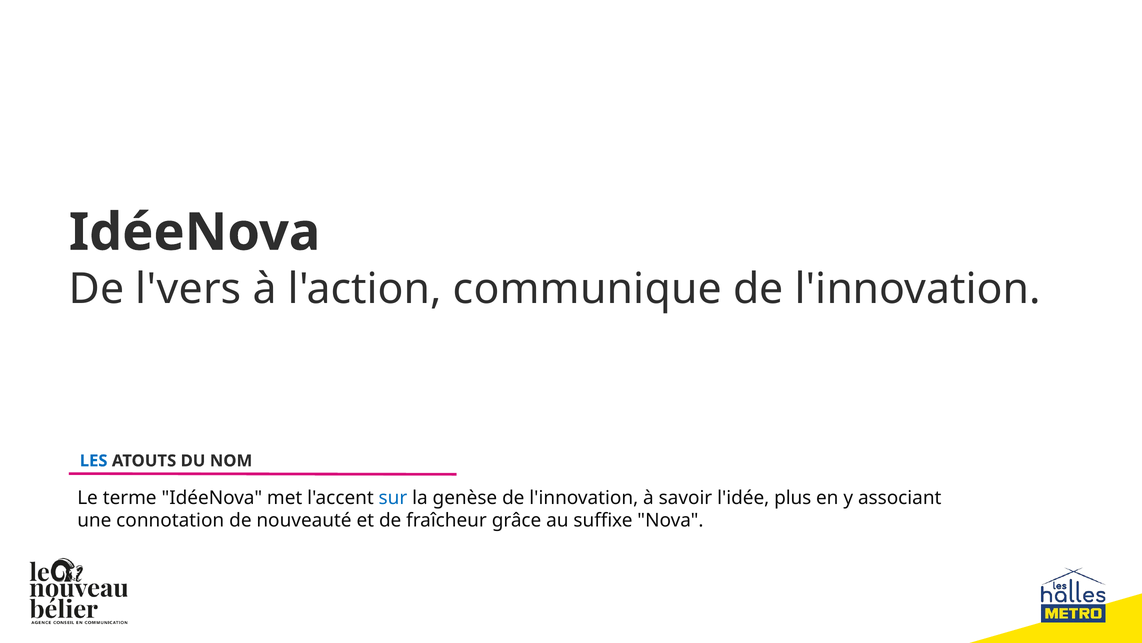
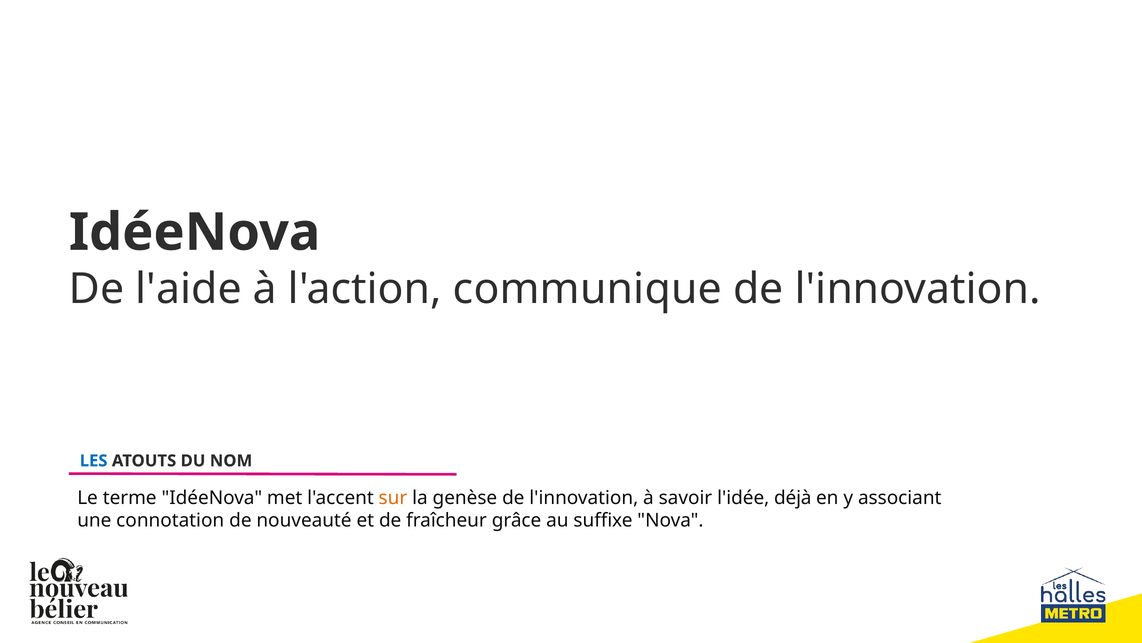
l'vers: l'vers -> l'aide (189, 289)
sur colour: blue -> orange (393, 497)
plus: plus -> déjà (793, 497)
